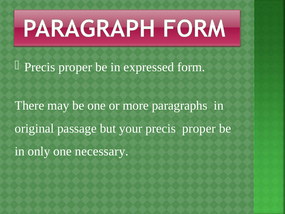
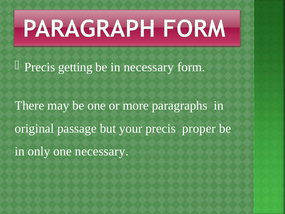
proper: proper -> getting (75, 67)
in expressed: expressed -> necessary (149, 67)
